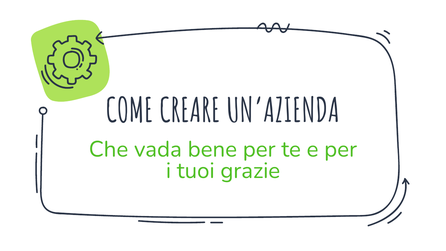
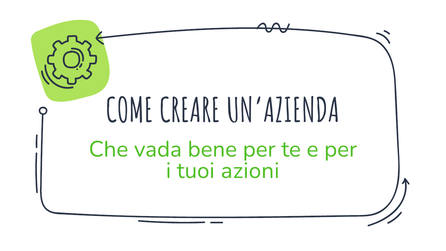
grazie: grazie -> azioni (250, 171)
